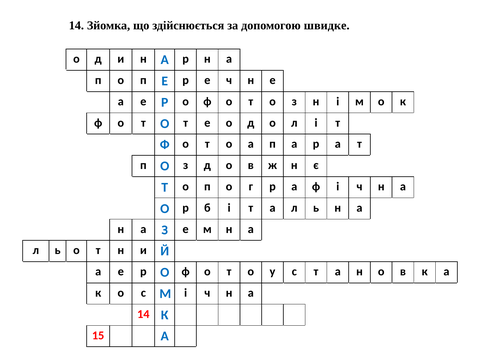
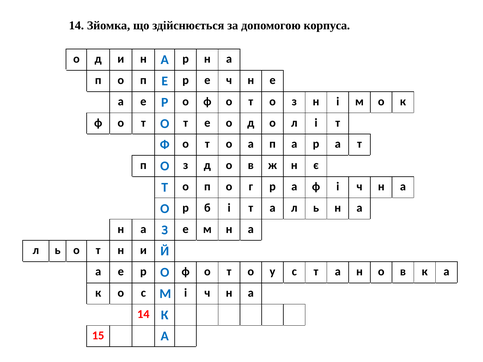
швидке: швидке -> корпуса (327, 26)
